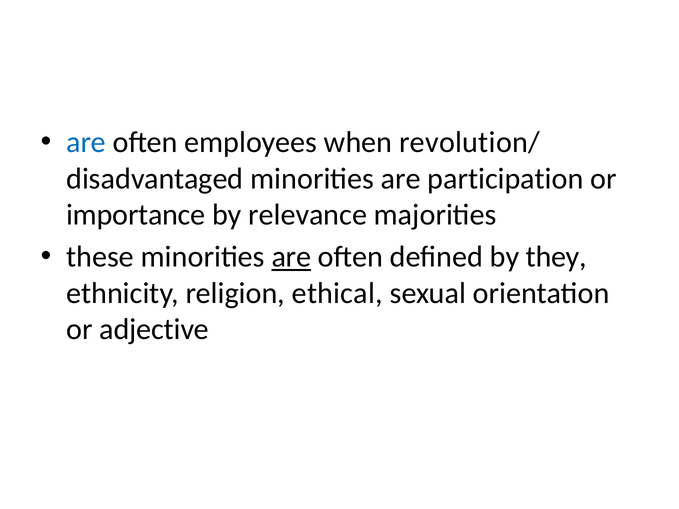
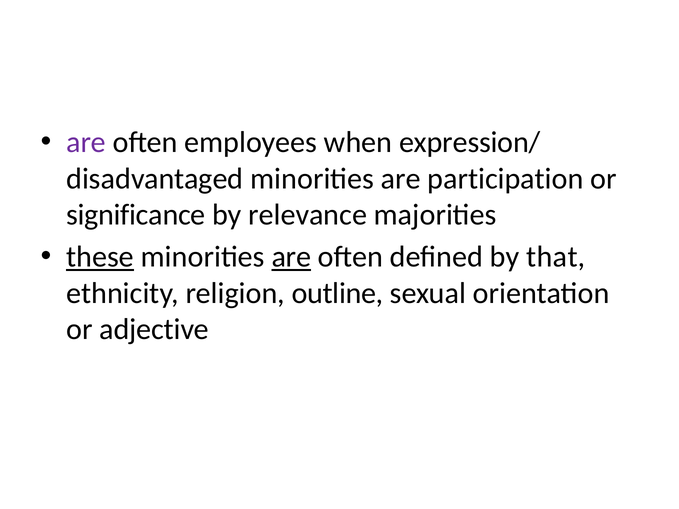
are colour: blue -> purple (86, 142)
revolution/: revolution/ -> expression/ (470, 142)
importance: importance -> significance (136, 215)
these underline: none -> present (100, 257)
they: they -> that (556, 257)
ethical: ethical -> outline (338, 293)
